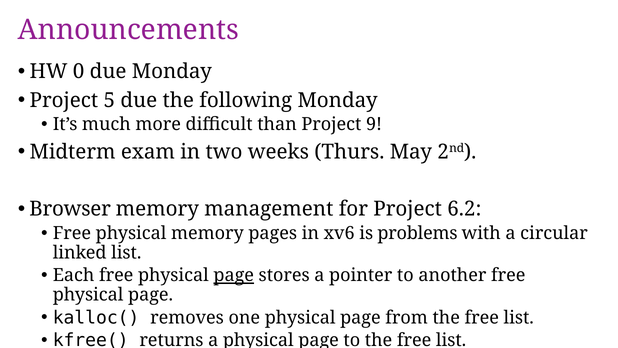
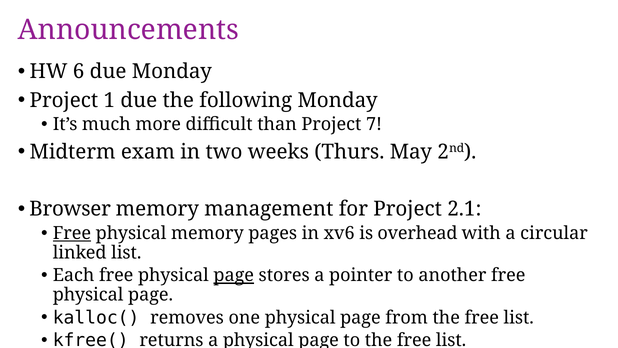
0: 0 -> 6 (79, 71)
5: 5 -> 1 (109, 100)
9: 9 -> 7 (374, 124)
6.2: 6.2 -> 2.1 (464, 209)
Free underline: none -> present (72, 233)
problems: problems -> overhead (418, 233)
